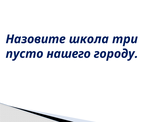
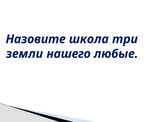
пусто: пусто -> земли (24, 54)
городу: городу -> любые (116, 54)
